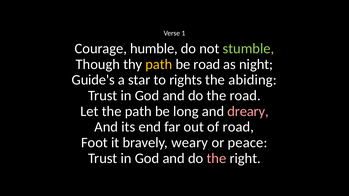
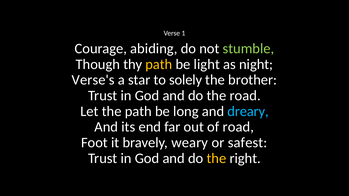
humble: humble -> abiding (154, 49)
be road: road -> light (207, 64)
Guide's: Guide's -> Verse's (93, 80)
rights: rights -> solely (186, 80)
abiding: abiding -> brother (253, 80)
dreary colour: pink -> light blue (248, 111)
peace: peace -> safest (248, 143)
the colour: pink -> yellow (216, 159)
